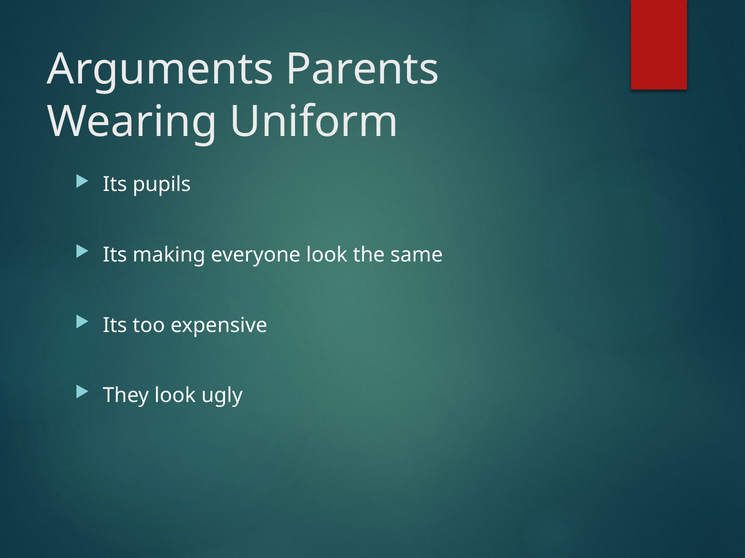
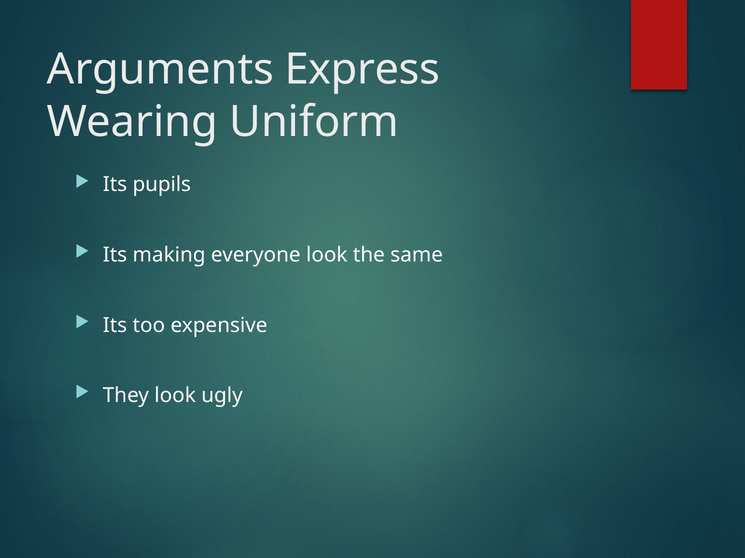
Parents: Parents -> Express (362, 70)
